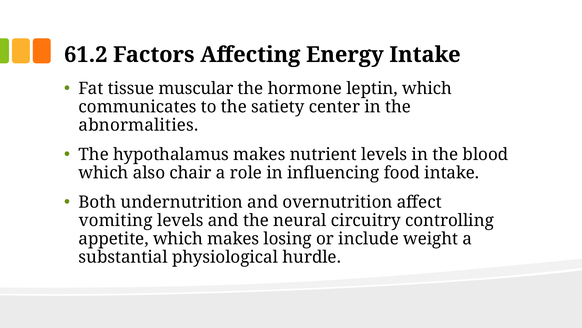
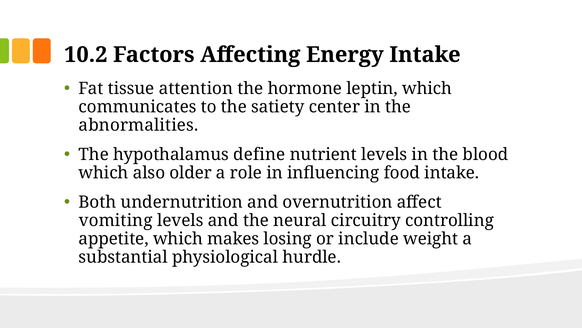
61.2: 61.2 -> 10.2 (86, 55)
muscular: muscular -> attention (196, 88)
hypothalamus makes: makes -> define (259, 154)
chair: chair -> older (191, 173)
